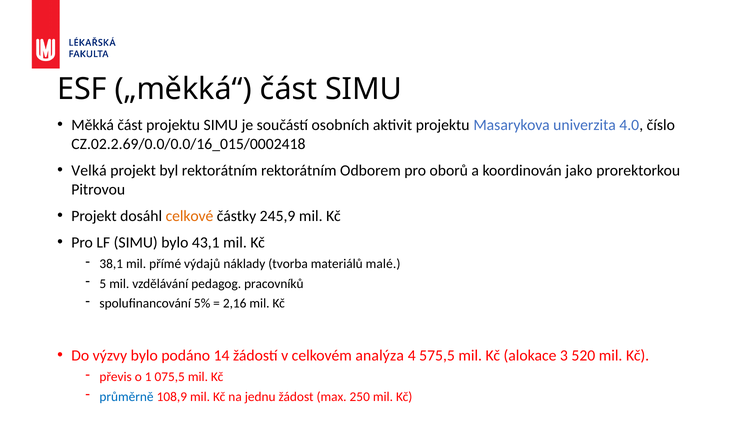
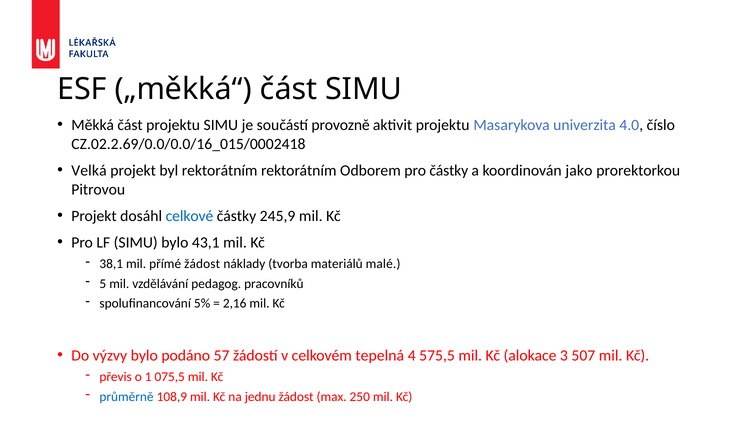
osobních: osobních -> provozně (341, 125)
pro oborů: oborů -> částky (449, 170)
celkové colour: orange -> blue (190, 216)
přímé výdajů: výdajů -> žádost (202, 263)
14: 14 -> 57 (222, 355)
analýza: analýza -> tepelná (380, 355)
520: 520 -> 507 (583, 355)
